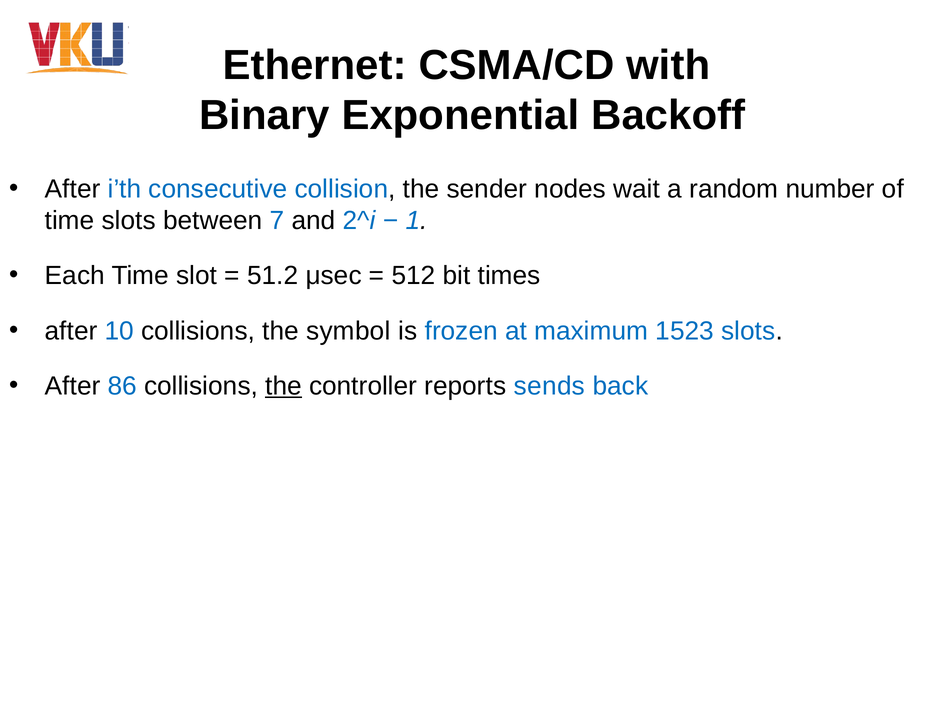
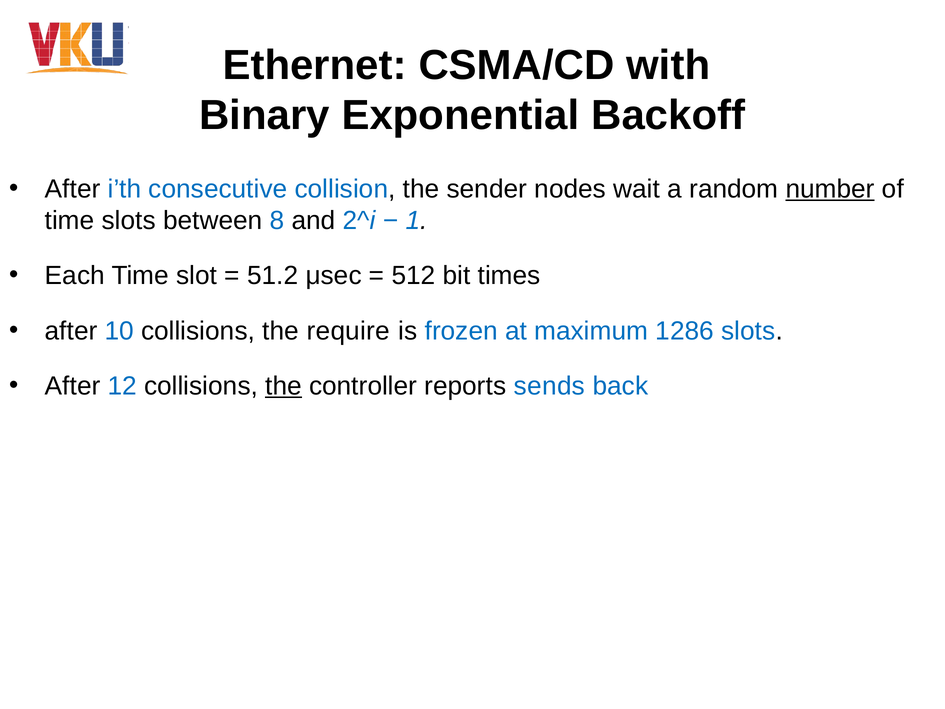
number underline: none -> present (830, 189)
7: 7 -> 8 (277, 221)
symbol: symbol -> require (348, 331)
1523: 1523 -> 1286 (685, 331)
86: 86 -> 12 (122, 386)
